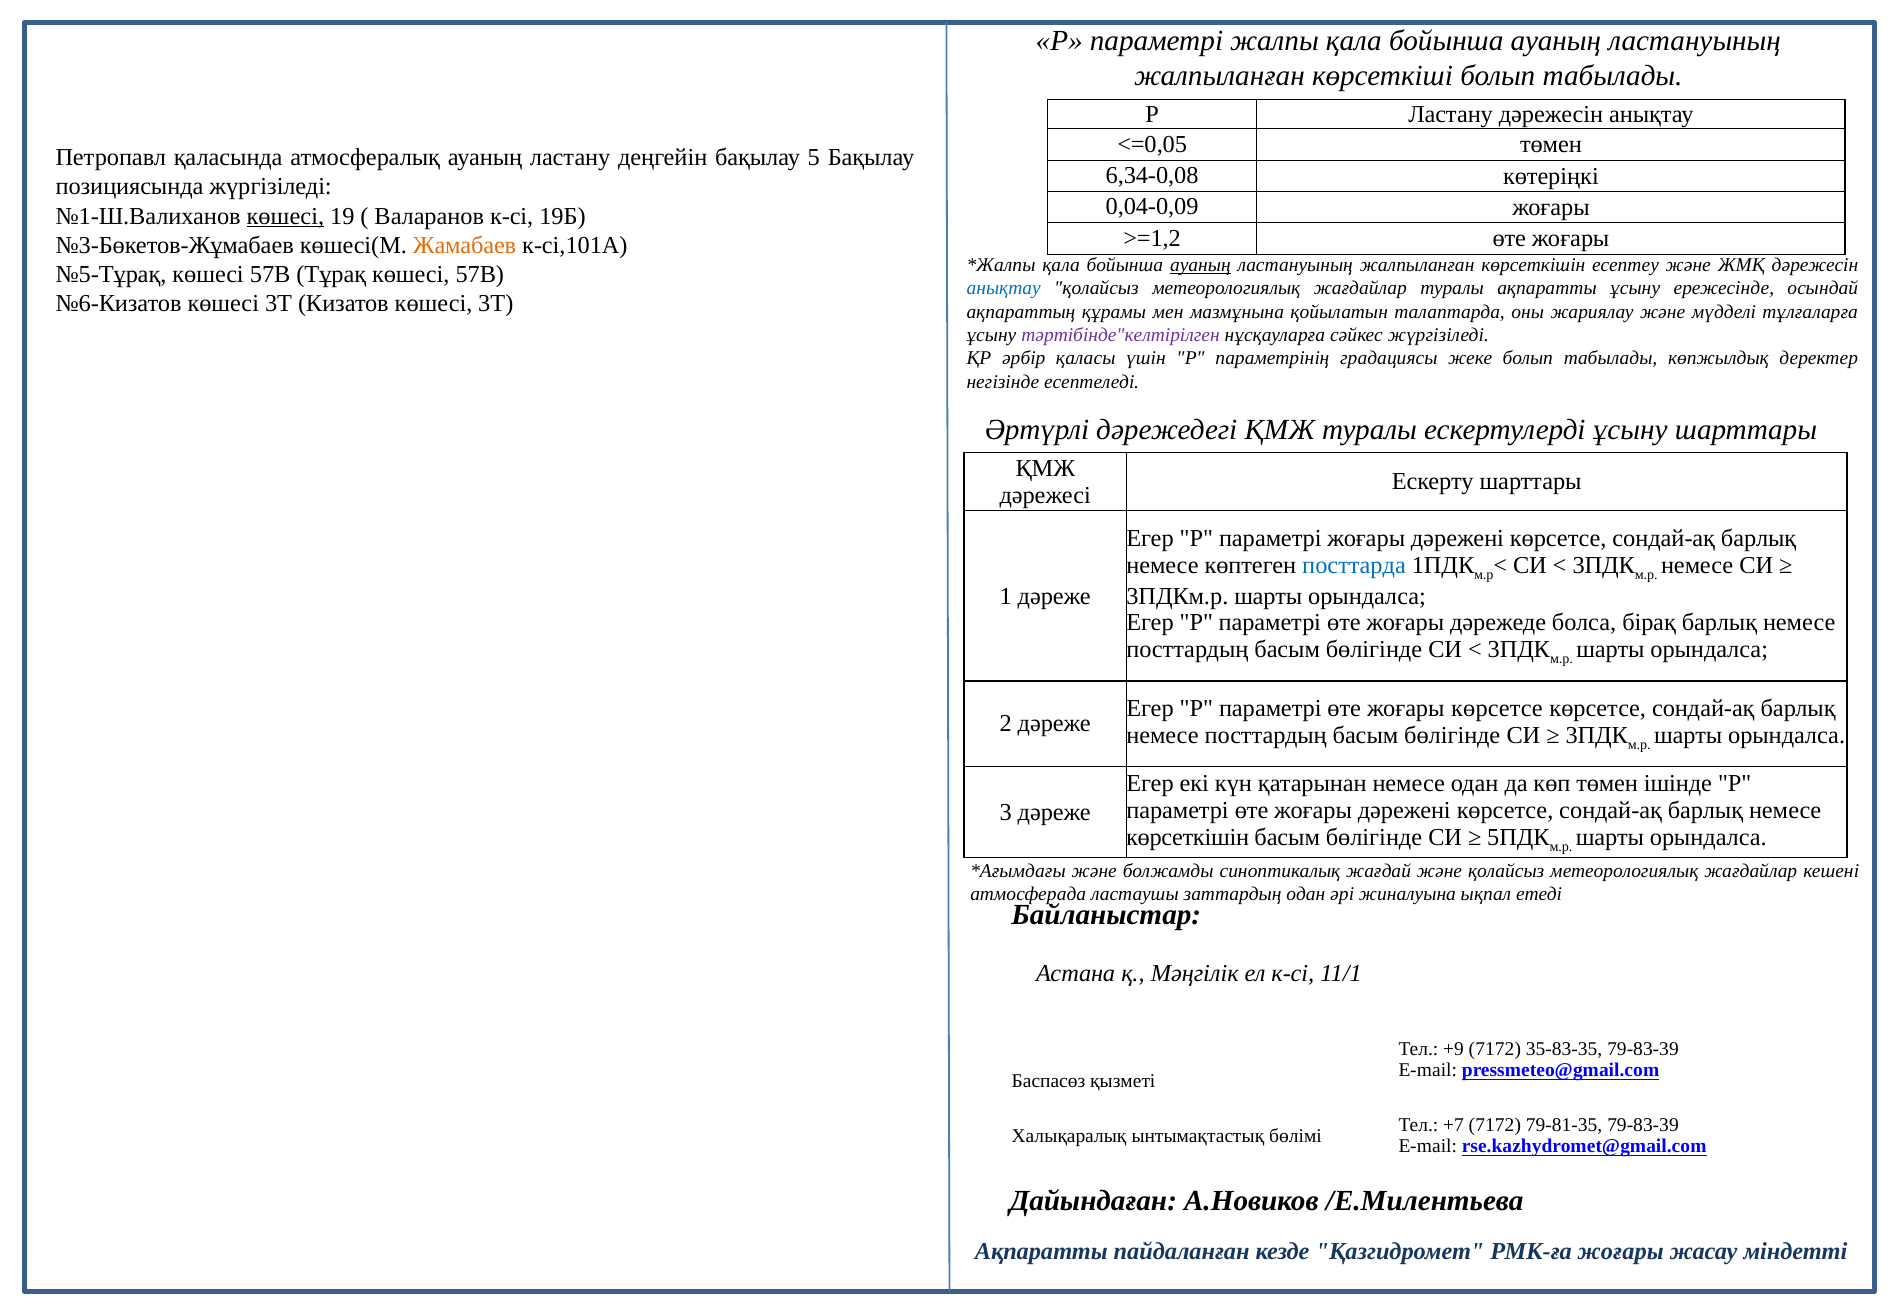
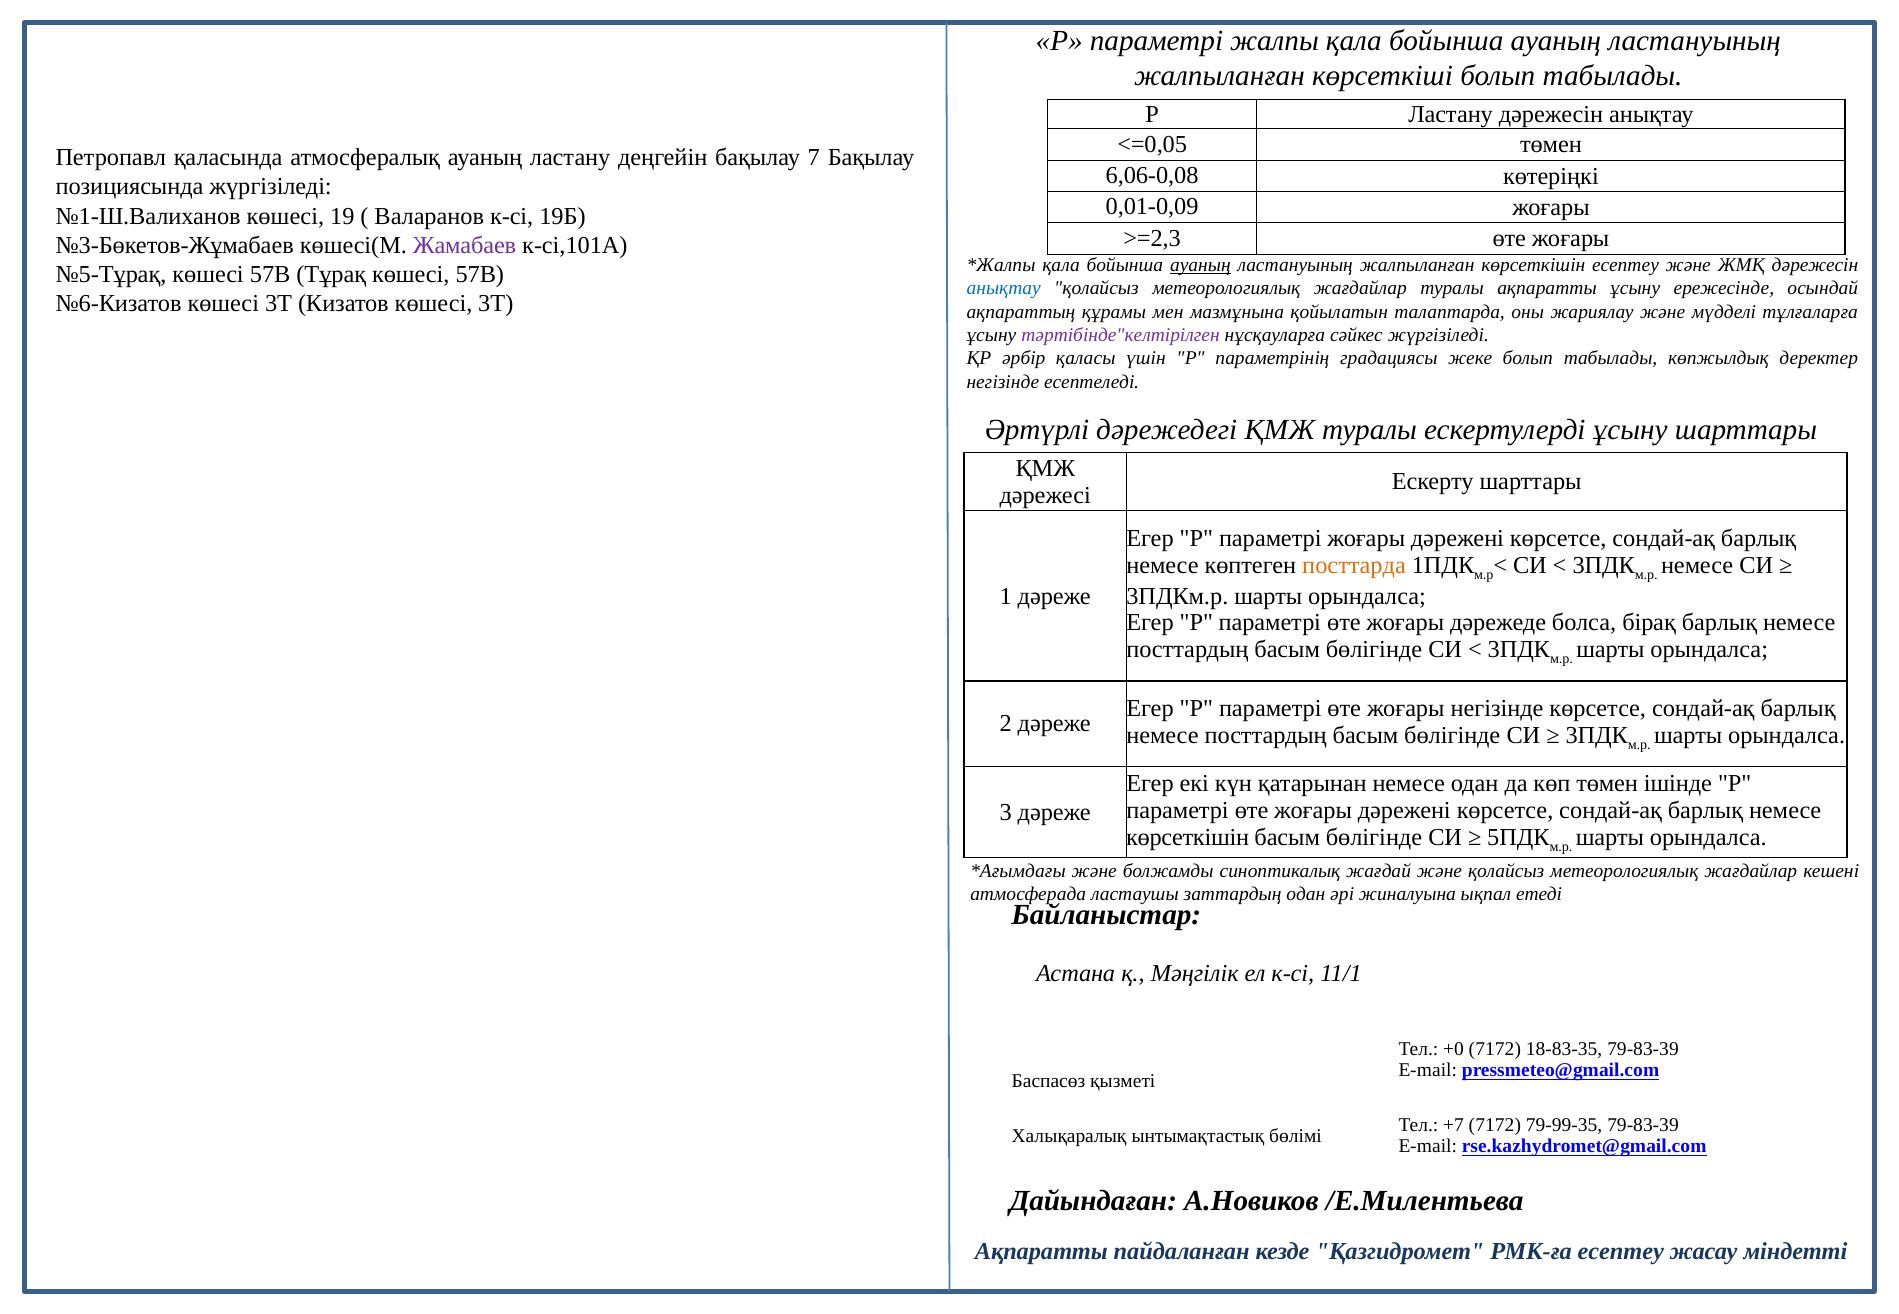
5: 5 -> 7 (814, 158)
6,34-0,08: 6,34-0,08 -> 6,06-0,08 (1152, 176)
0,04-0,09: 0,04-0,09 -> 0,01-0,09 (1152, 207)
көшесі underline: present -> none (285, 216)
>=1,2: >=1,2 -> >=2,3 (1152, 238)
Жамабаев colour: orange -> purple (465, 245)
посттарда colour: blue -> orange (1354, 566)
жоғары көрсетсе: көрсетсе -> негізінде (1497, 709)
+9: +9 -> +0 (1454, 1050)
35-83-35: 35-83-35 -> 18-83-35 (1564, 1050)
79-81-35: 79-81-35 -> 79-99-35 (1564, 1125)
РМК-ға жоғары: жоғары -> есептеу (1621, 1252)
